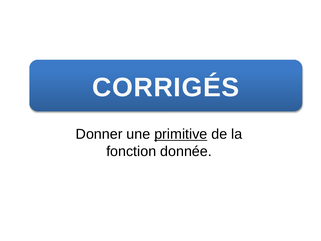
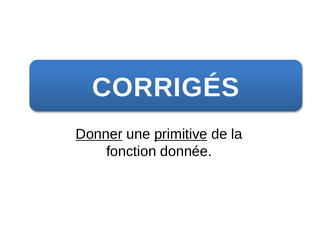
Donner underline: none -> present (99, 134)
